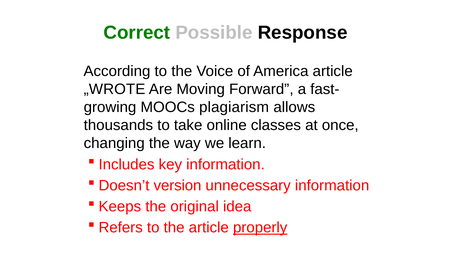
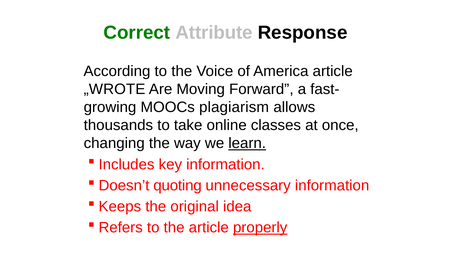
Possible: Possible -> Attribute (214, 33)
learn underline: none -> present (247, 143)
version: version -> quoting (178, 185)
